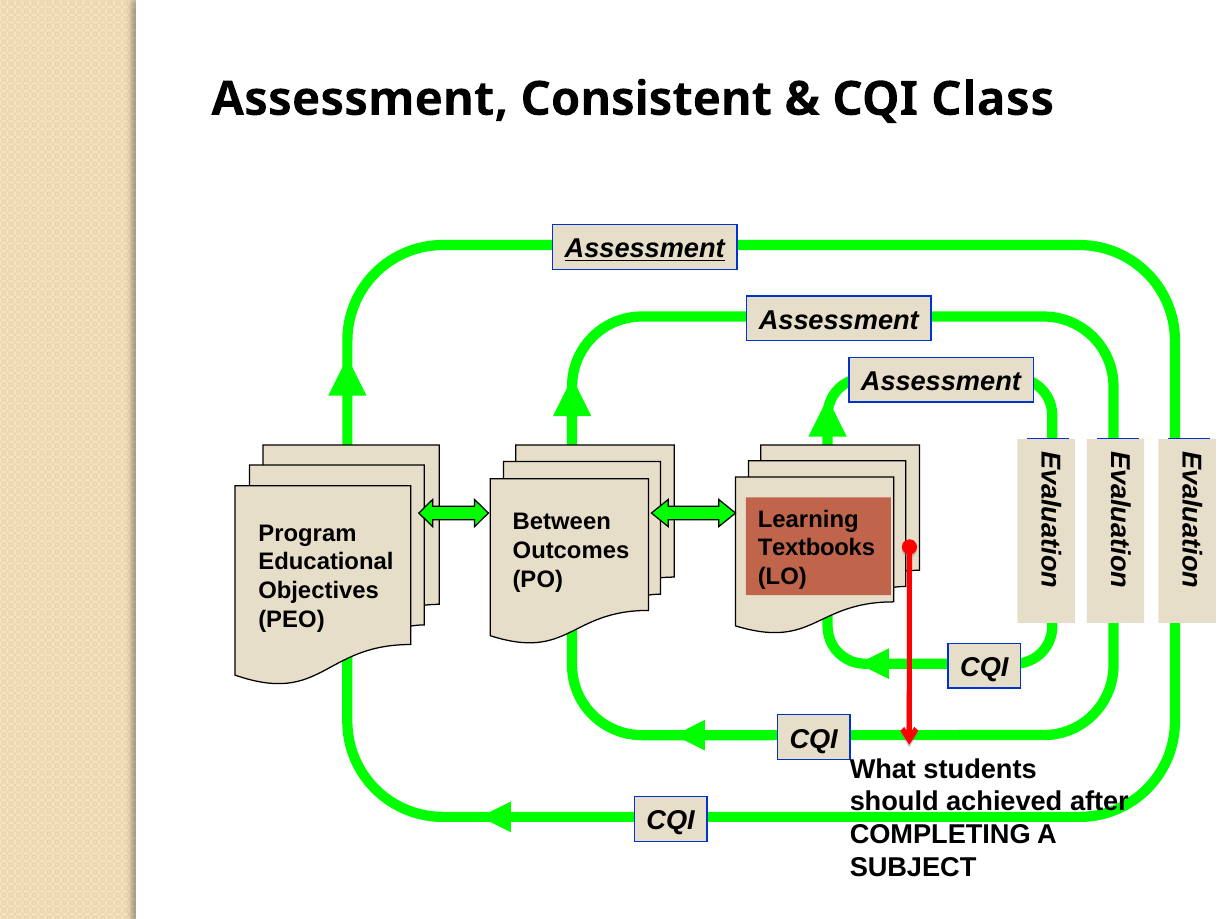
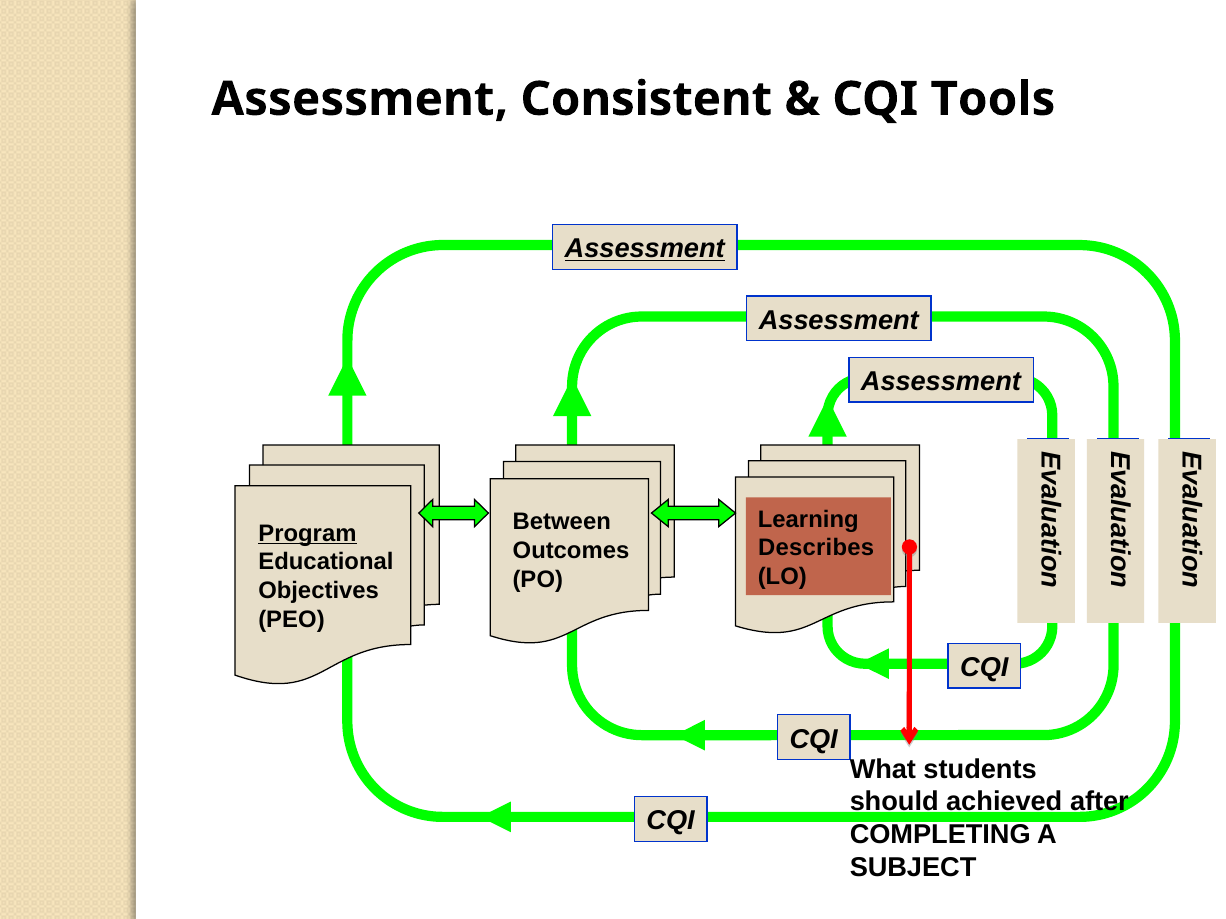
Class: Class -> Tools (993, 99)
Program underline: none -> present (307, 534)
Textbooks: Textbooks -> Describes (816, 548)
